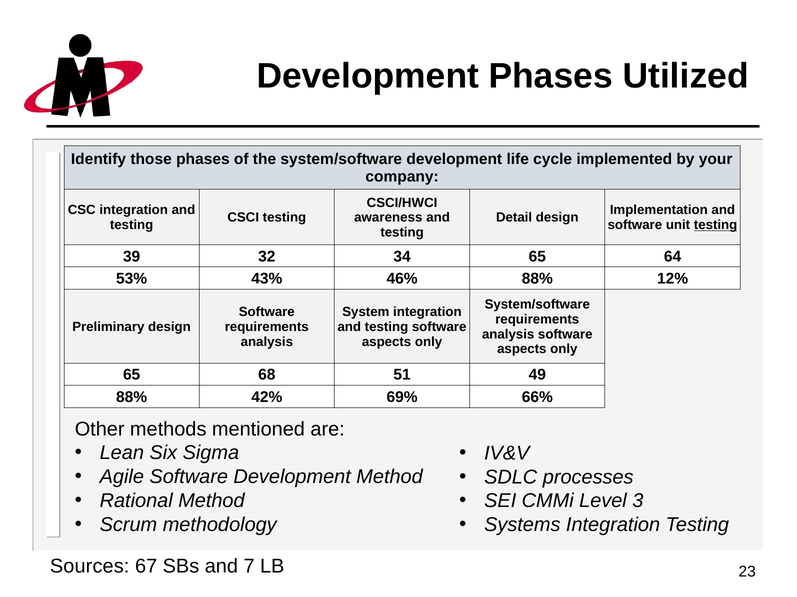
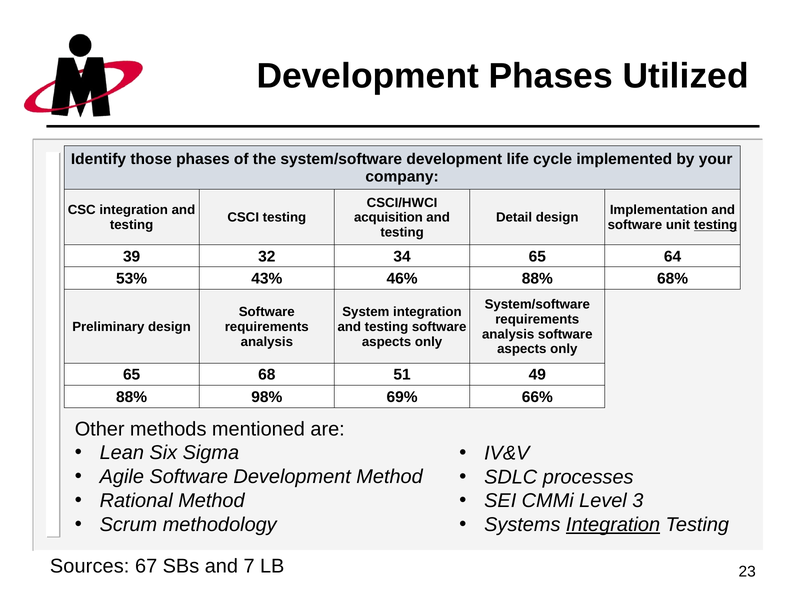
awareness: awareness -> acquisition (388, 218)
12%: 12% -> 68% (673, 279)
42%: 42% -> 98% (267, 398)
Integration underline: none -> present (613, 525)
